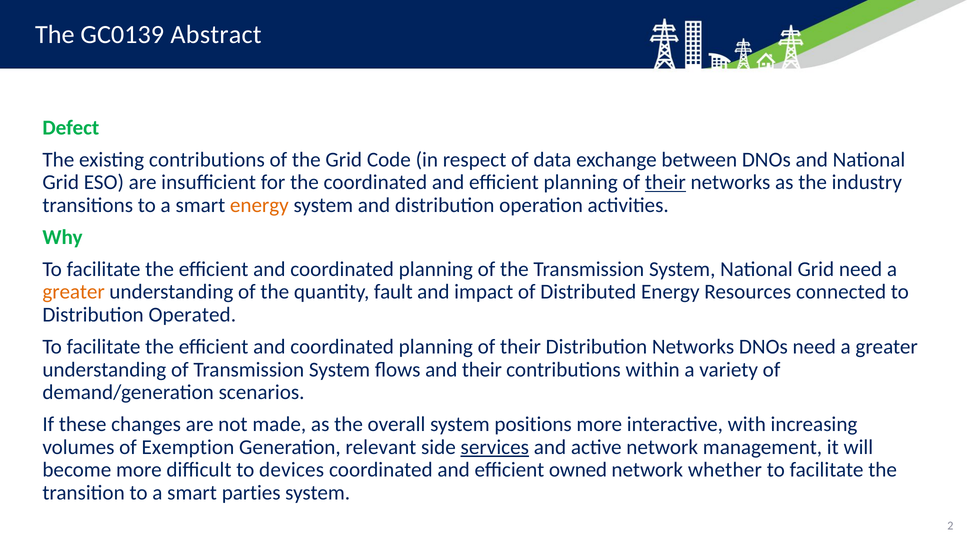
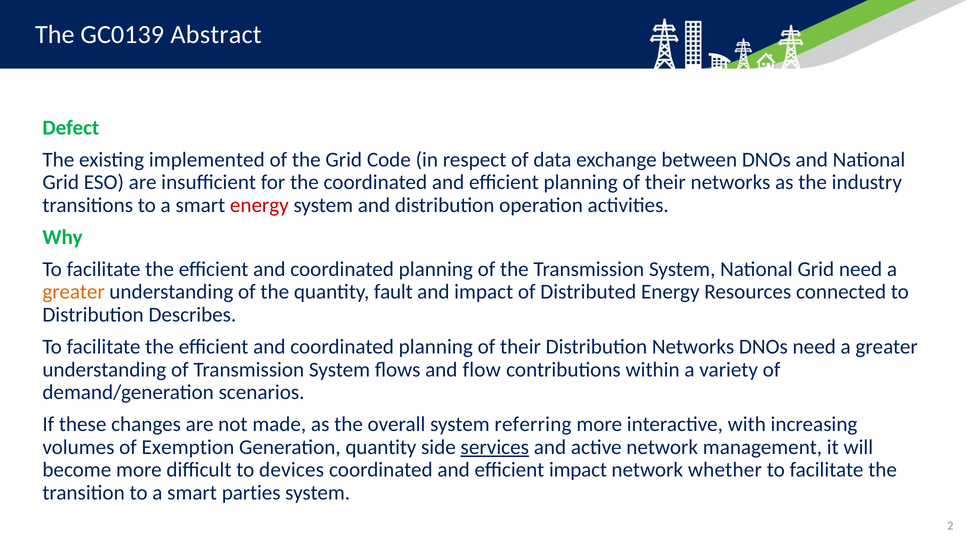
existing contributions: contributions -> implemented (207, 160)
their underline: present -> none (665, 182)
energy colour: orange -> red (259, 205)
Operated: Operated -> Describes (192, 315)
and their: their -> flow (482, 369)
positions: positions -> referring (533, 424)
Generation relevant: relevant -> quantity (381, 447)
efficient owned: owned -> impact (578, 470)
